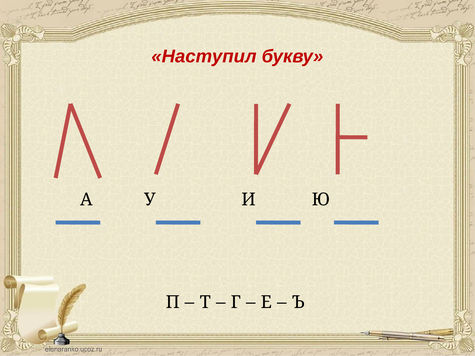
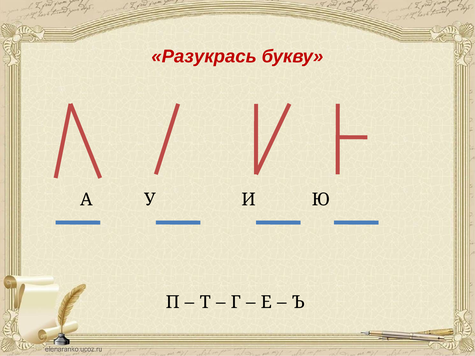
Наступил: Наступил -> Разукрась (204, 56)
